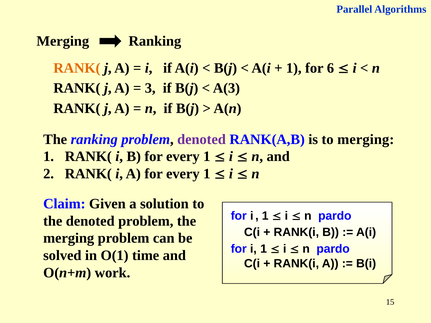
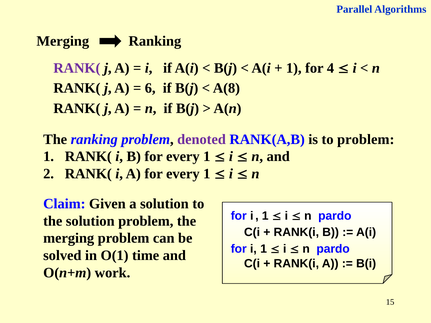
RANK( colour: orange -> purple (77, 68)
6: 6 -> 4 (330, 68)
3: 3 -> 6 (150, 88)
A(3: A(3 -> A(8 (226, 88)
to merging: merging -> problem (366, 139)
the denoted: denoted -> solution (90, 221)
